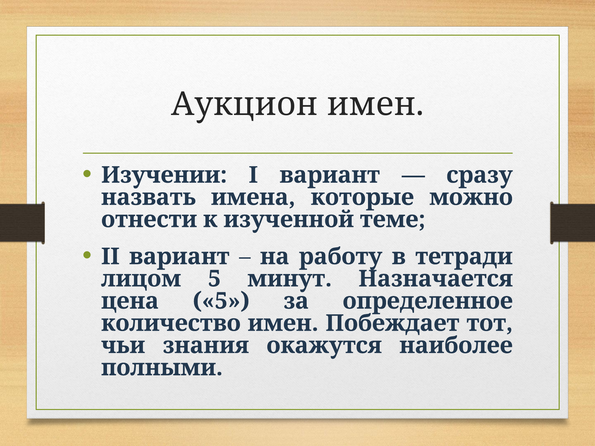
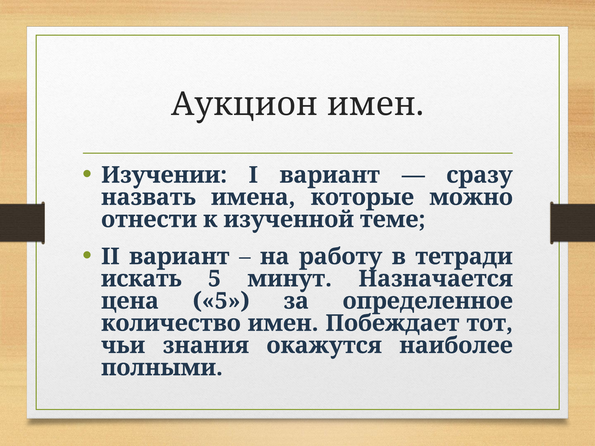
лицом: лицом -> искать (141, 279)
